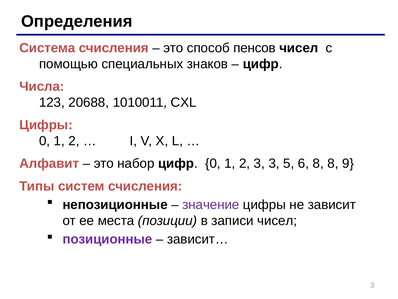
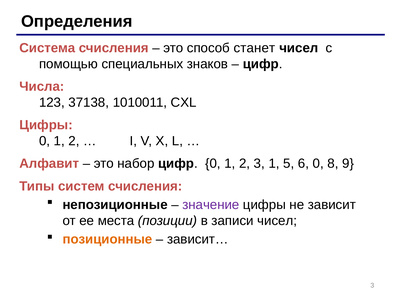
пенсов: пенсов -> станет (254, 48)
20688: 20688 -> 37138 (89, 102)
3 3: 3 -> 1 (274, 163)
6 8: 8 -> 0 (318, 163)
позиционные colour: purple -> orange (107, 239)
